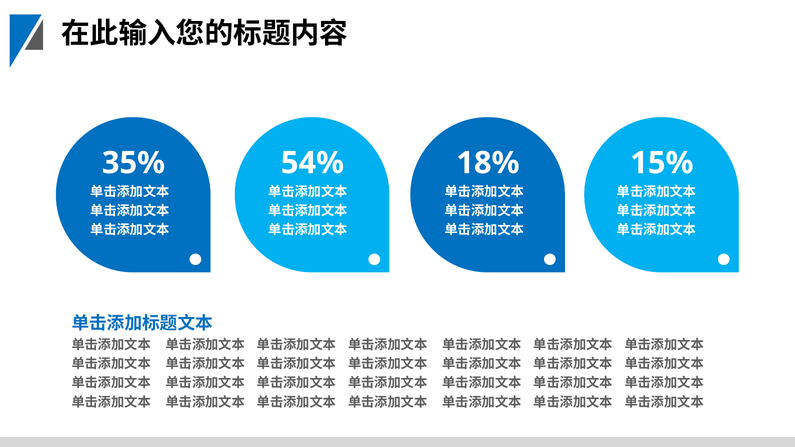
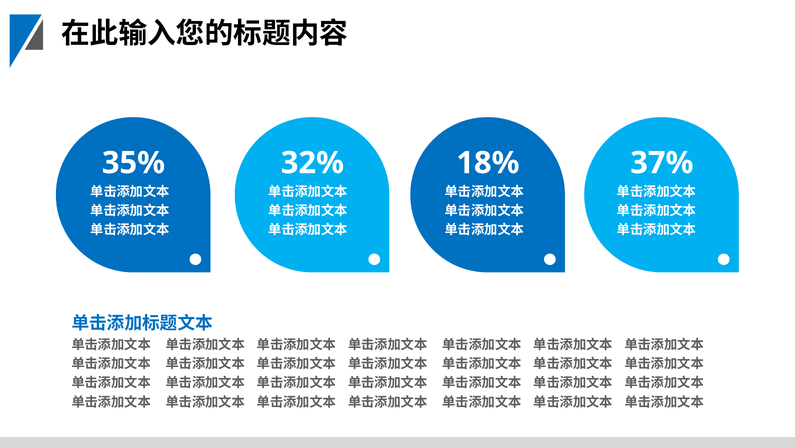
54%: 54% -> 32% (312, 163)
15%: 15% -> 37% (662, 163)
